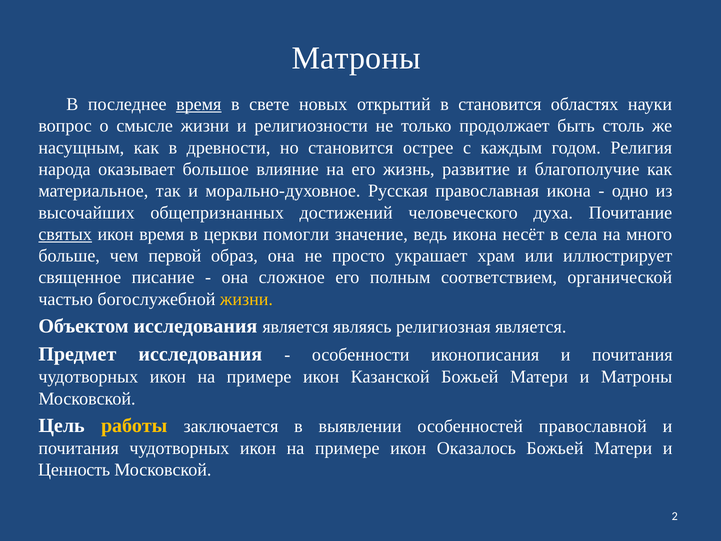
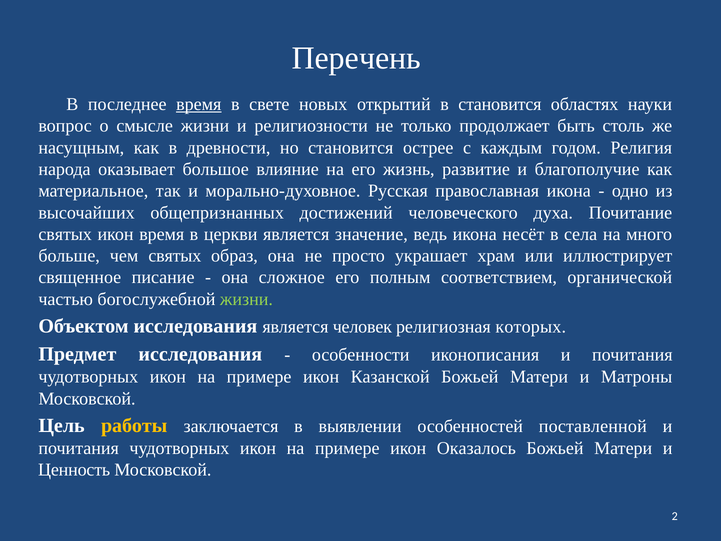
Матроны: Матроны -> Перечень (356, 58)
святых underline: present -> none (65, 234)
церкви помогли: помогли -> является (296, 234)
чем первой: первой -> святых (175, 256)
жизни colour: yellow -> light green (246, 299)
являясь: являясь -> человек (362, 327)
религиозная является: является -> которых (531, 327)
православной: православной -> поставленной (593, 426)
